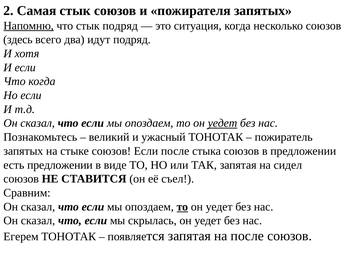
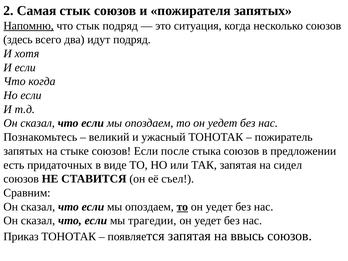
уедет underline: present -> none (222, 123)
есть предложении: предложении -> придаточных (60, 165)
скрылась: скрылась -> трагедии (152, 221)
Егерем: Егерем -> Приказ (21, 236)
на после: после -> ввысь (247, 236)
